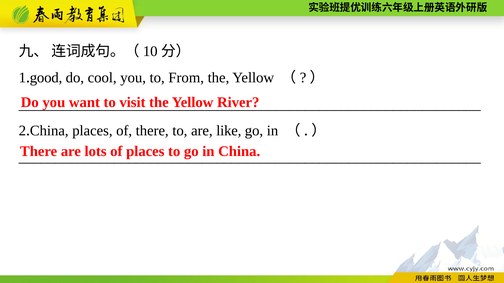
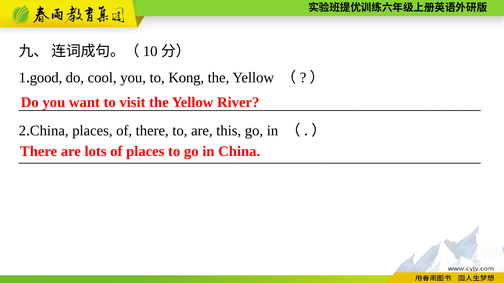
From: From -> Kong (186, 78)
like: like -> this (229, 131)
